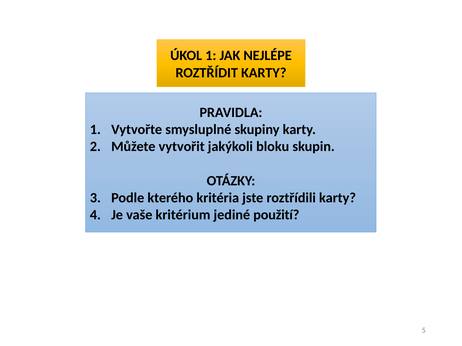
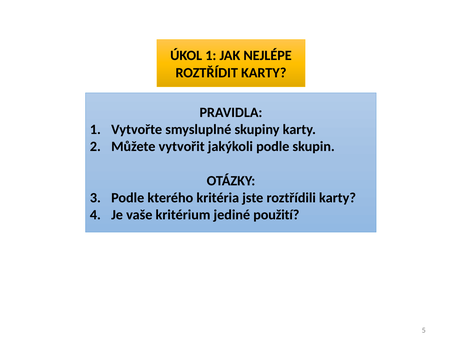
jakýkoli bloku: bloku -> podle (273, 147)
